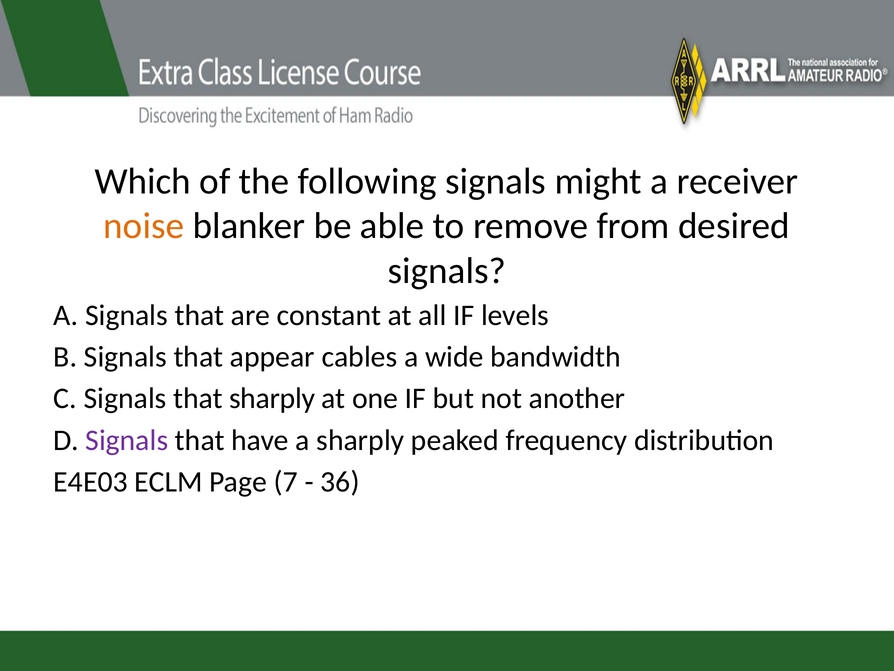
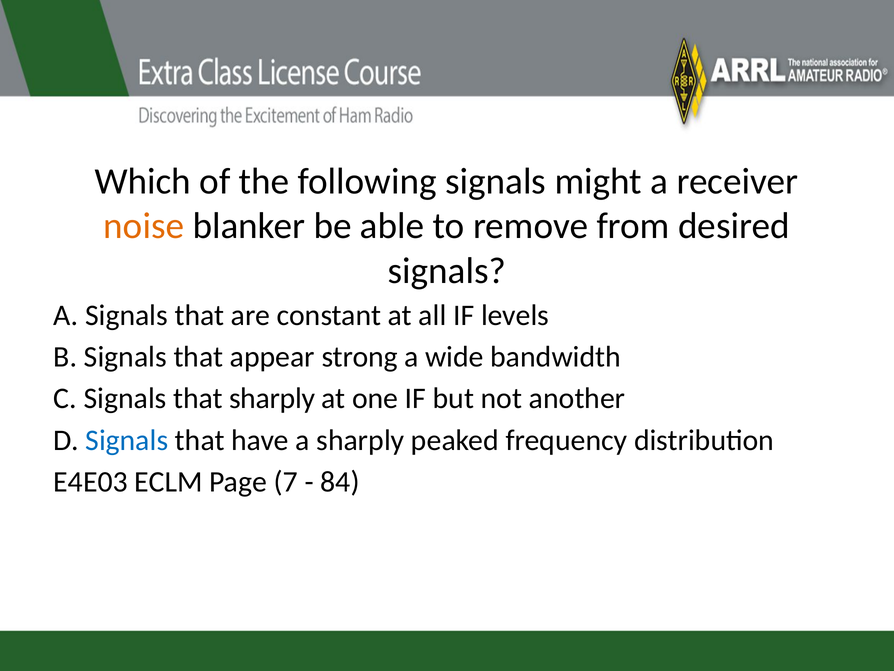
cables: cables -> strong (360, 357)
Signals colour: purple -> blue (127, 440)
36: 36 -> 84 (340, 482)
